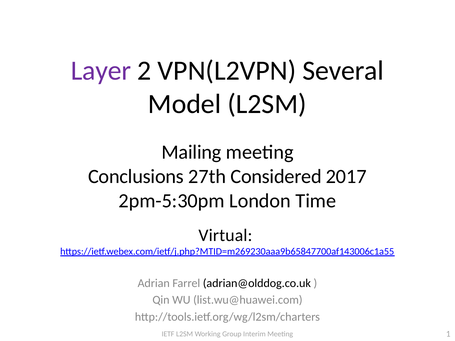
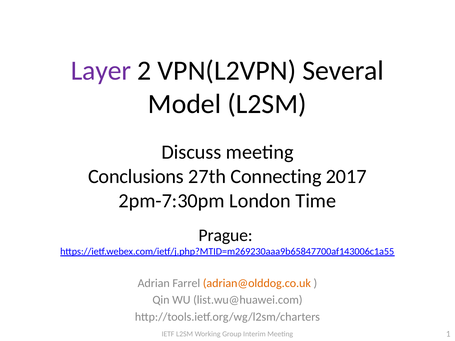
Mailing: Mailing -> Discuss (191, 152)
Considered: Considered -> Connecting (276, 177)
2pm-5:30pm: 2pm-5:30pm -> 2pm-7:30pm (172, 201)
Virtual: Virtual -> Prague (226, 236)
adrian@olddog.co.uk colour: black -> orange (257, 283)
